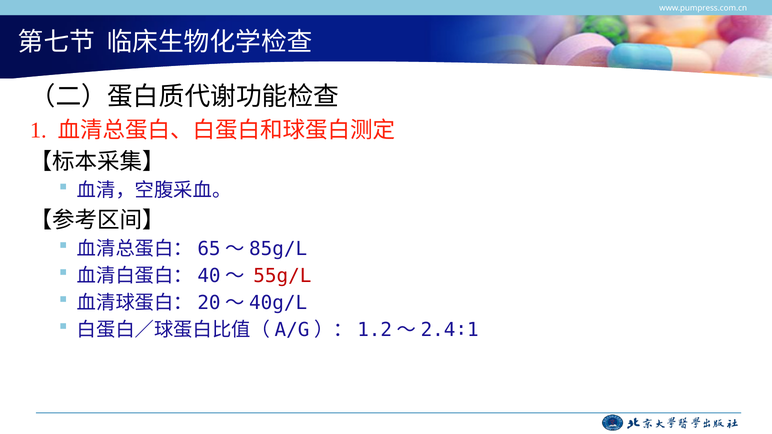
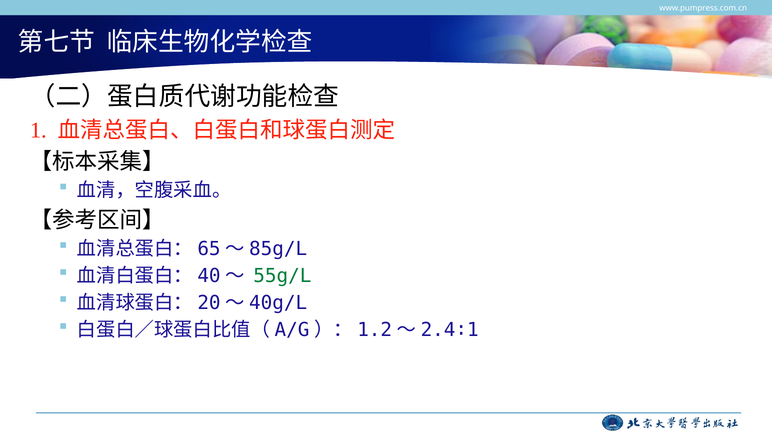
55g/L colour: red -> green (282, 276)
